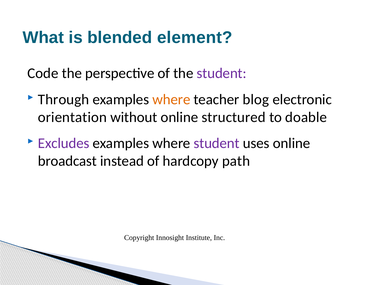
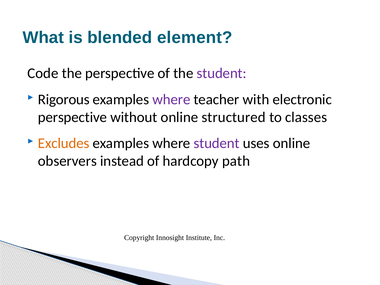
Through: Through -> Rigorous (64, 99)
where colour: orange -> purple (171, 99)
blog: blog -> with (256, 99)
orientation: orientation -> perspective (72, 117)
doable: doable -> classes (306, 117)
Excludes colour: purple -> orange (64, 143)
broadcast: broadcast -> observers (67, 161)
